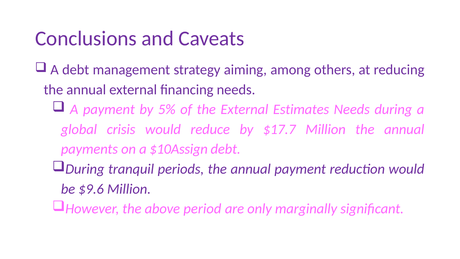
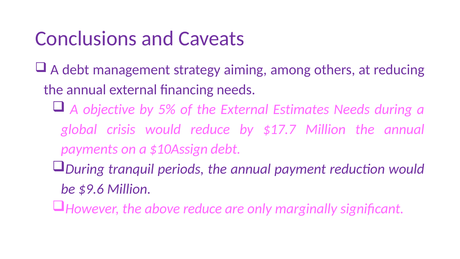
A payment: payment -> objective (109, 109)
above period: period -> reduce (203, 209)
